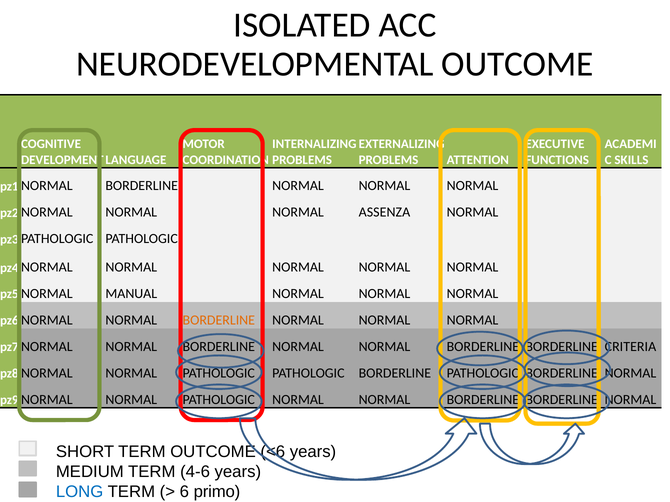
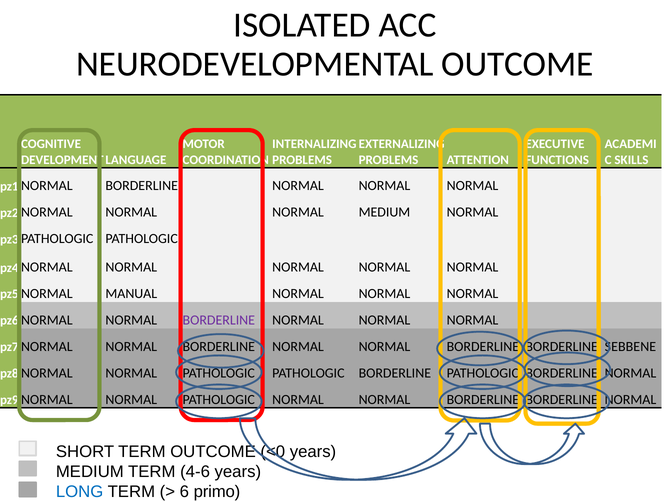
NORMAL ASSENZA: ASSENZA -> MEDIUM (384, 213)
BORDERLINE colour: orange -> purple (219, 320)
CRITERIA: CRITERIA -> SEBBENE (630, 347)
<6: <6 -> <0 (273, 452)
